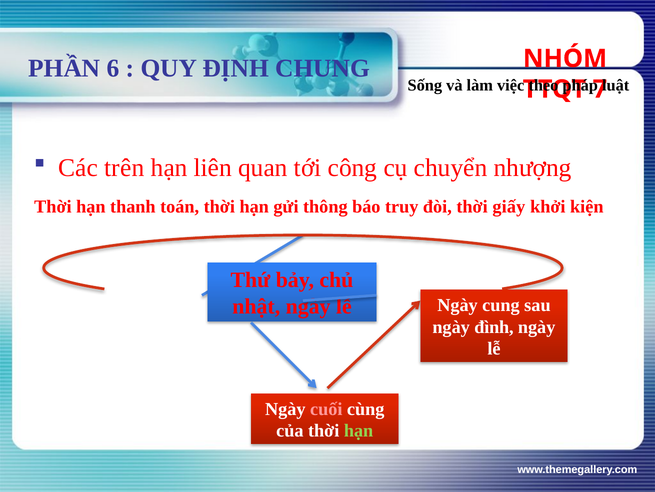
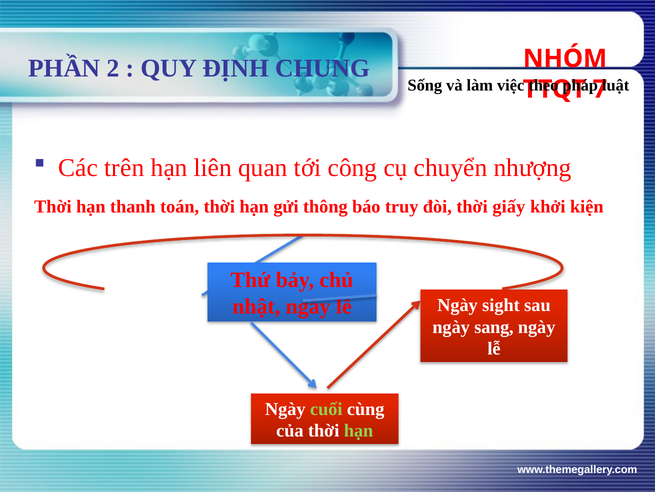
6: 6 -> 2 (113, 68)
cung: cung -> sight (501, 305)
đình: đình -> sang (494, 327)
cuối colour: pink -> light green (326, 408)
